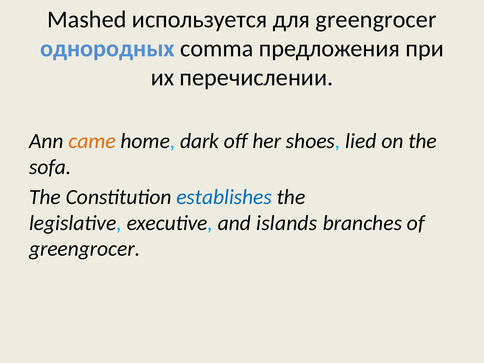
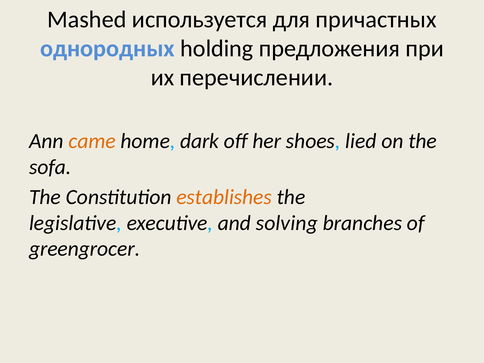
для greengrocer: greengrocer -> причастных (376, 20)
comma: comma -> holding (217, 49)
establishes colour: blue -> orange (224, 197)
islands: islands -> solving (287, 223)
